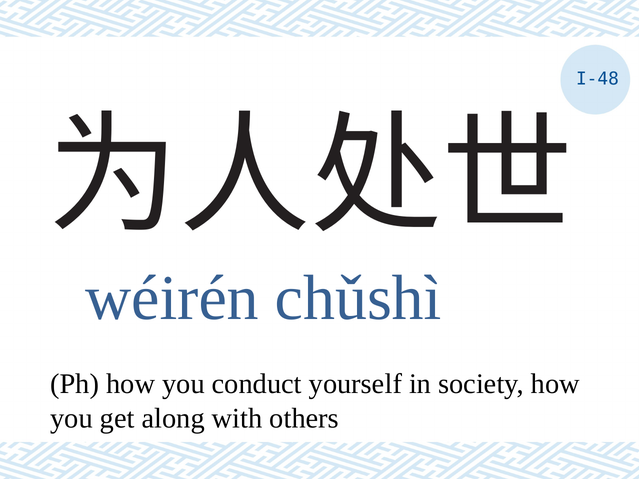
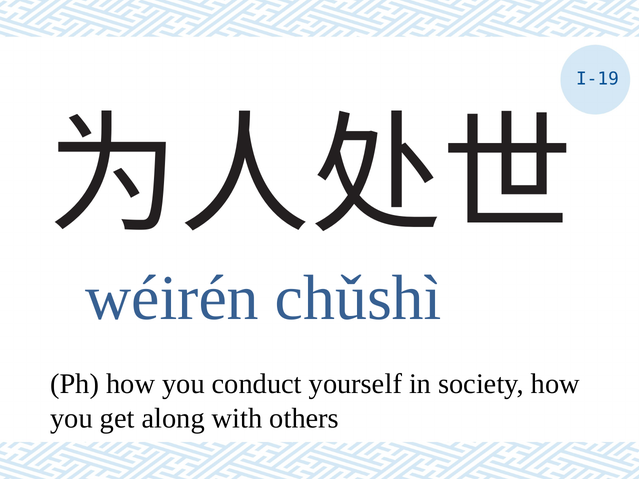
I-48: I-48 -> I-19 (597, 79)
